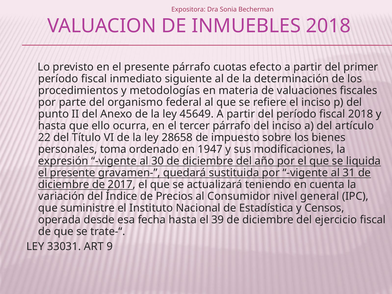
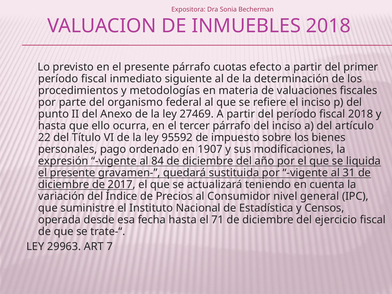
45649: 45649 -> 27469 (197, 114)
28658: 28658 -> 95592 (177, 138)
toma: toma -> pago (113, 149)
1947: 1947 -> 1907 (210, 149)
30: 30 -> 84 (158, 161)
39: 39 -> 71 (218, 220)
33031: 33031 -> 29963 (64, 247)
9: 9 -> 7 (110, 247)
